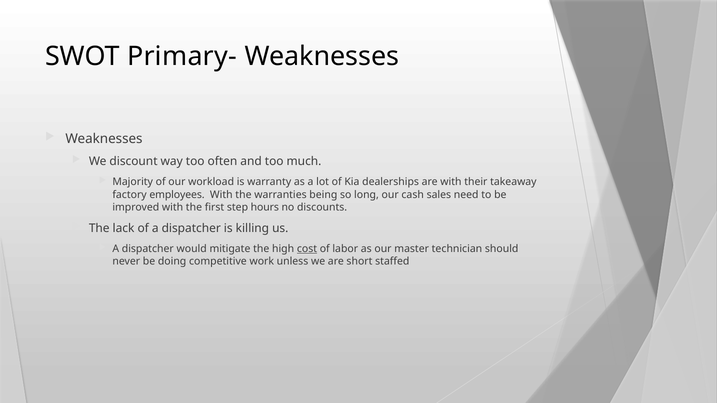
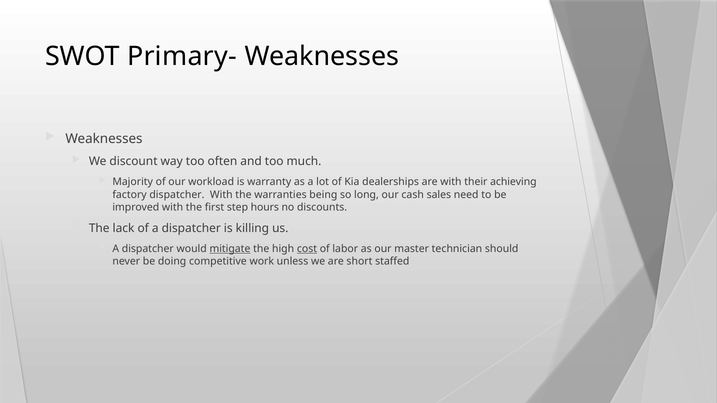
takeaway: takeaway -> achieving (513, 182)
factory employees: employees -> dispatcher (177, 195)
mitigate underline: none -> present (230, 249)
